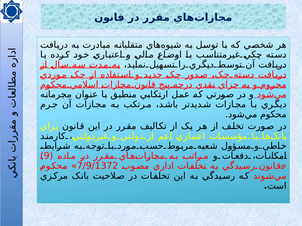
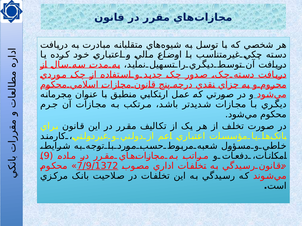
7/9/1372 underline: none -> present (98, 166)
